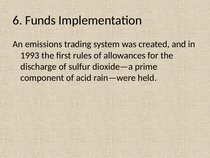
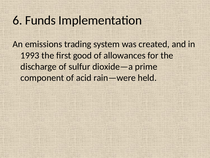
rules: rules -> good (82, 55)
